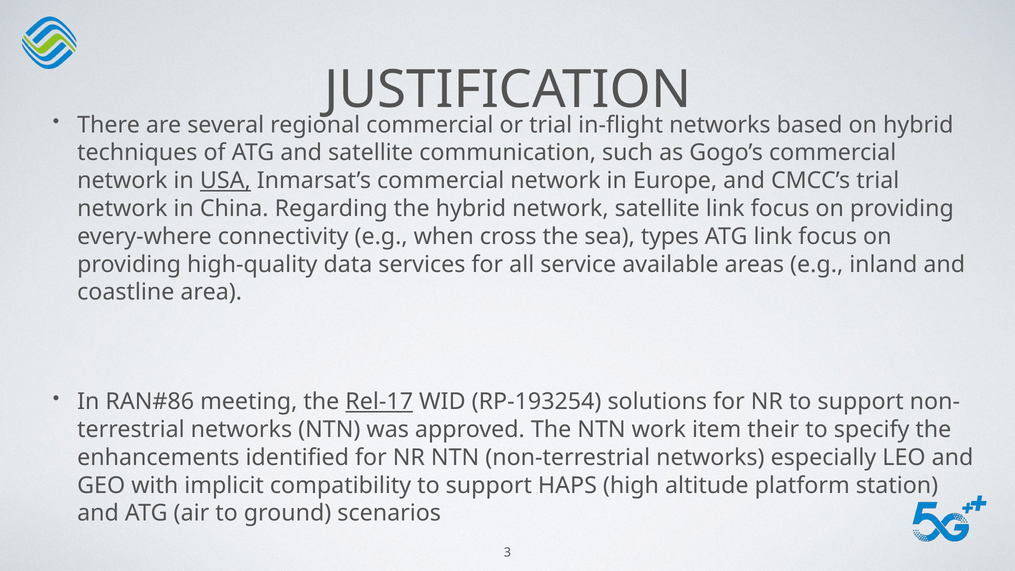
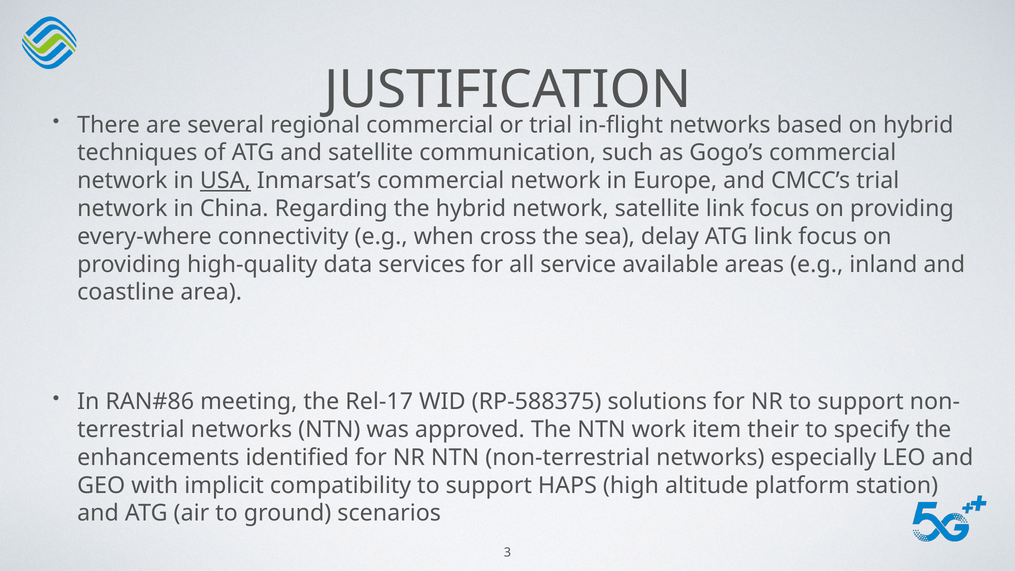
types: types -> delay (670, 236)
Rel-17 underline: present -> none (379, 402)
RP-193254: RP-193254 -> RP-588375 (537, 402)
